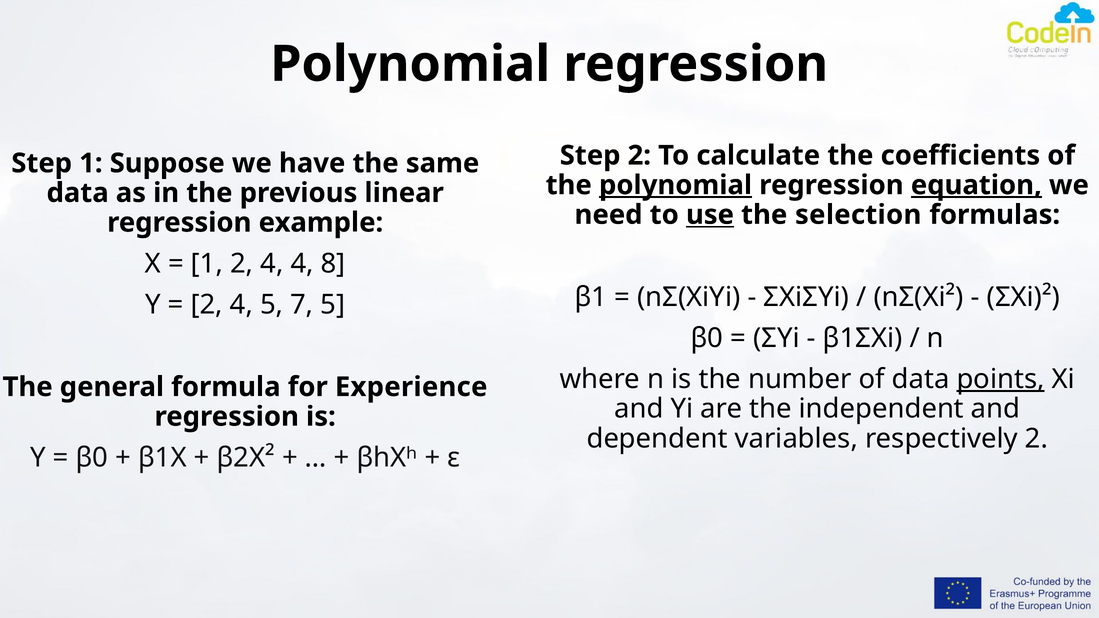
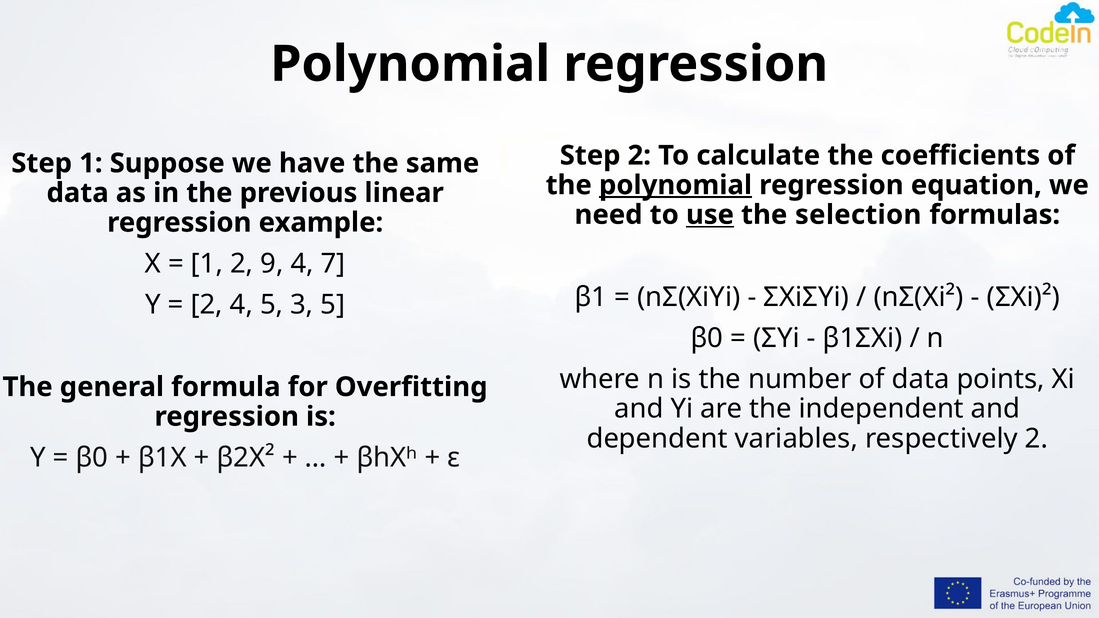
equation underline: present -> none (976, 185)
1 2 4: 4 -> 9 (272, 264)
8: 8 -> 7 (333, 264)
7: 7 -> 3 (302, 305)
points underline: present -> none (1001, 379)
Experience: Experience -> Overfitting (411, 387)
